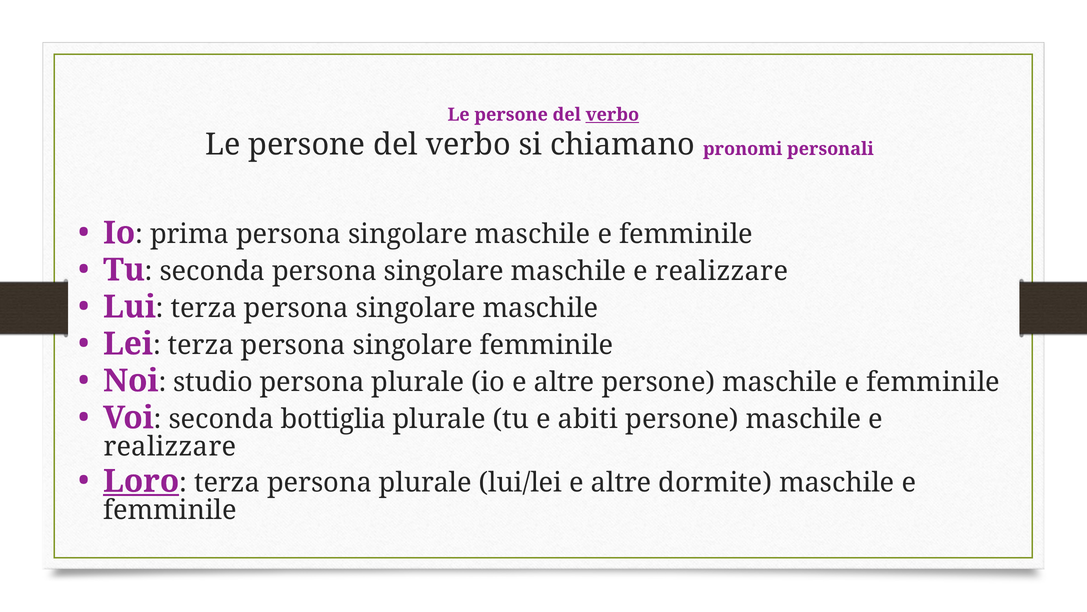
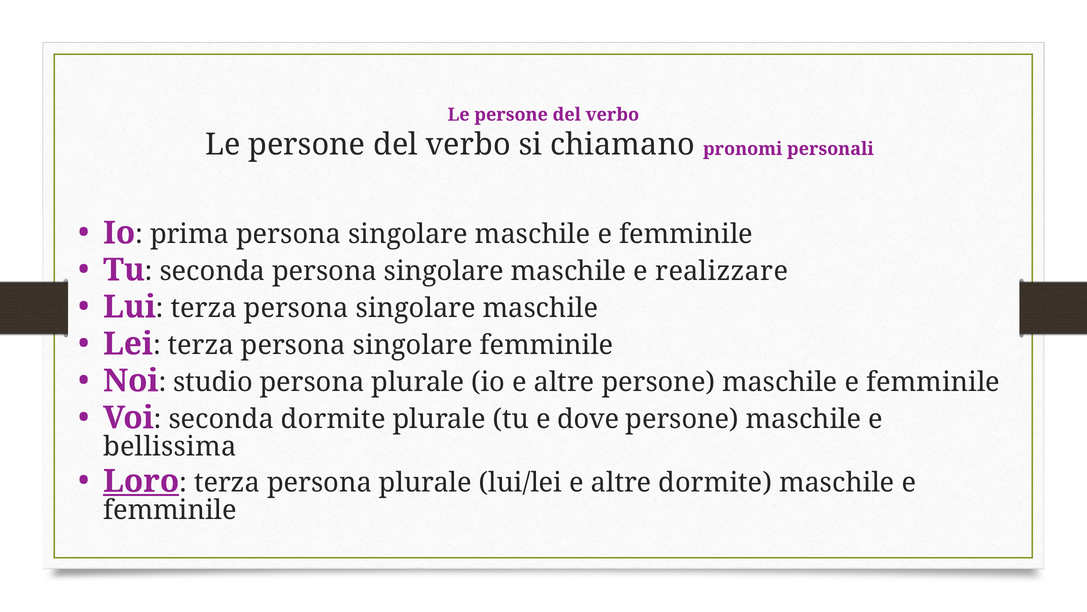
verbo underline: present -> none (612, 115)
seconda bottiglia: bottiglia -> dormite (333, 419)
abiti: abiti -> dove (588, 419)
realizzare: realizzare -> bellissima (170, 446)
